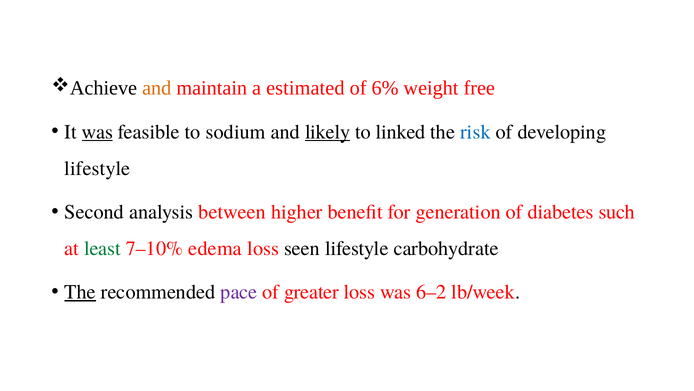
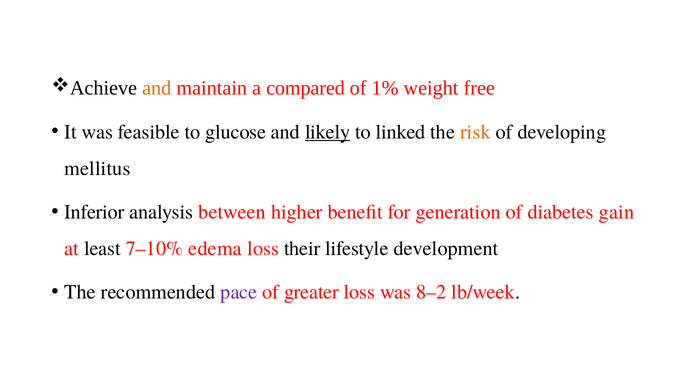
estimated: estimated -> compared (305, 88)
6%: 6% -> 1% (385, 88)
was underline: present -> none (97, 132)
sodium: sodium -> glucose (236, 132)
risk colour: blue -> orange (475, 132)
lifestyle: lifestyle -> mellitus (97, 168)
Second: Second -> Inferior (94, 212)
such: such -> gain (617, 212)
least colour: green -> black (102, 248)
seen: seen -> their (302, 248)
carbohydrate: carbohydrate -> development (446, 248)
The underline: present -> none (80, 292)
6–2: 6–2 -> 8–2 (431, 292)
